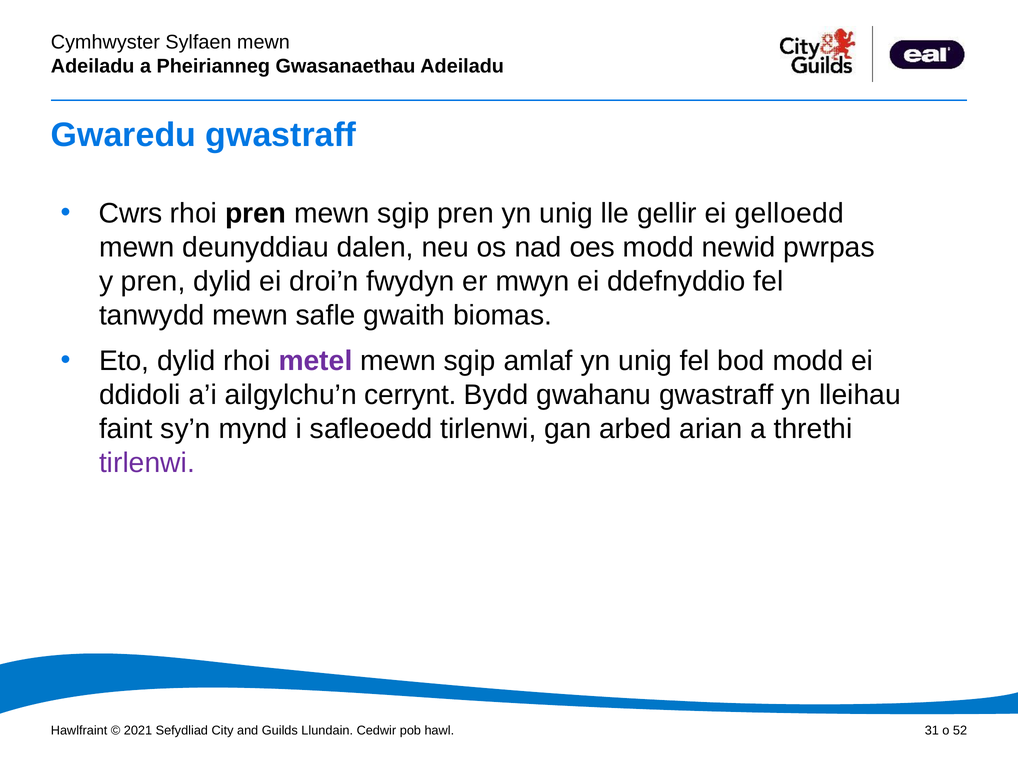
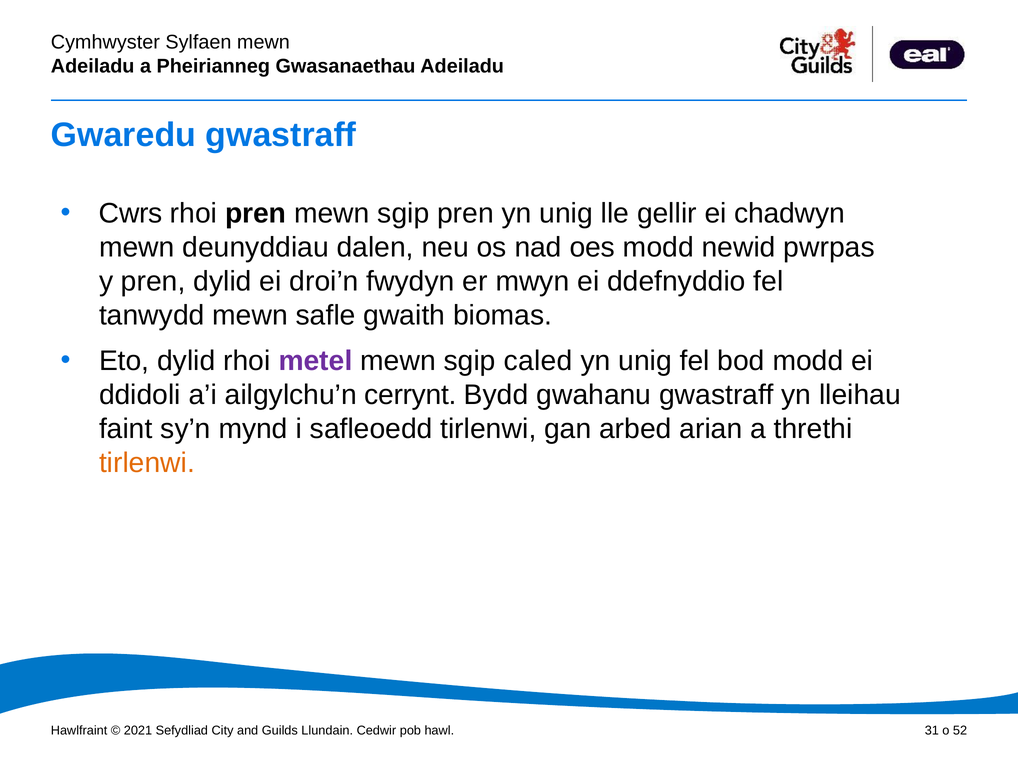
gelloedd: gelloedd -> chadwyn (790, 213)
amlaf: amlaf -> caled (538, 361)
tirlenwi colour: purple -> orange (147, 463)
